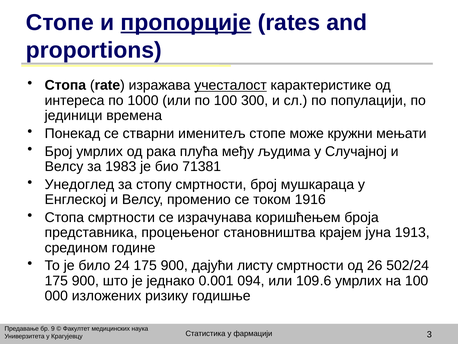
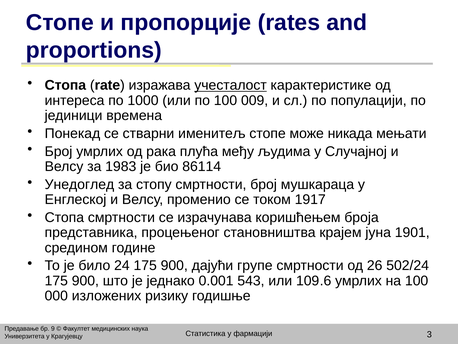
пропорције underline: present -> none (186, 23)
300: 300 -> 009 (255, 100)
кружни: кружни -> никада (350, 133)
71381: 71381 -> 86114 (202, 166)
1916: 1916 -> 1917 (310, 199)
1913: 1913 -> 1901 (412, 232)
листу: листу -> групе (255, 265)
094: 094 -> 543 (251, 280)
